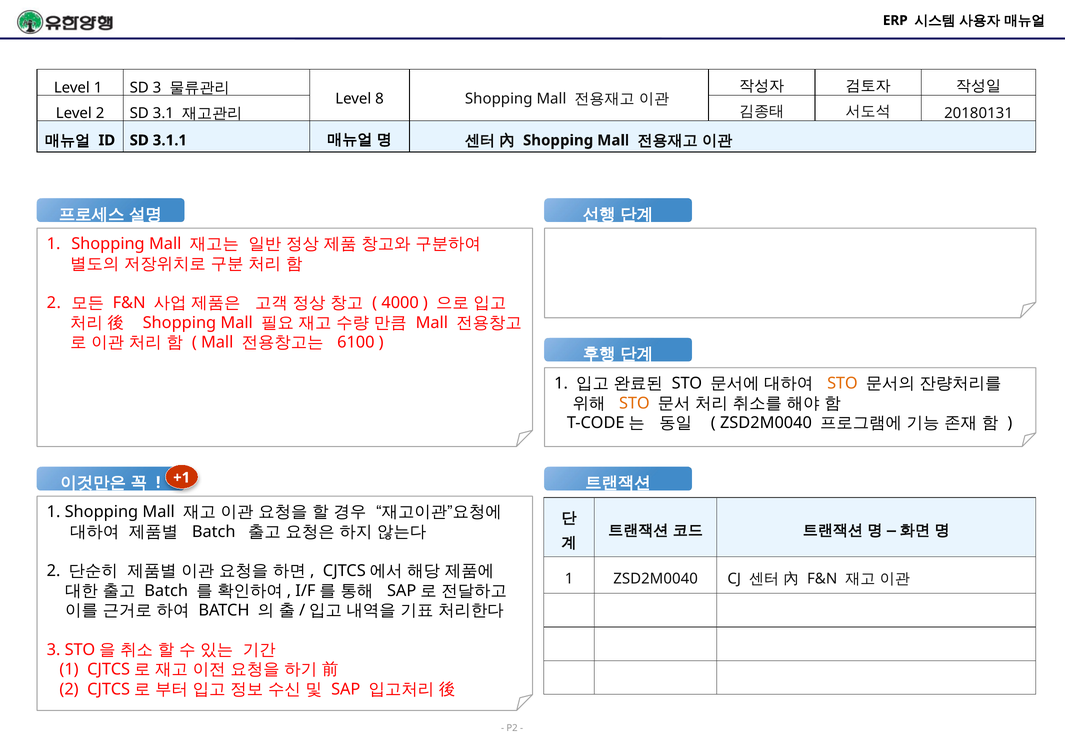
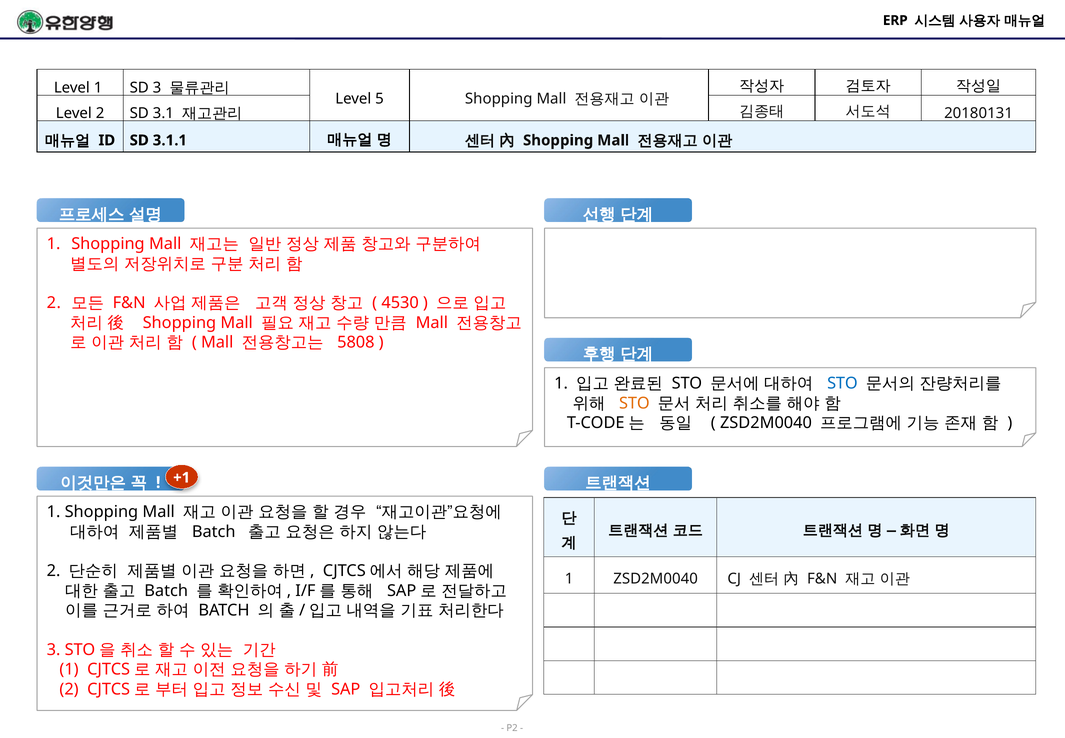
8: 8 -> 5 (380, 99)
4000: 4000 -> 4530 (400, 303)
6100: 6100 -> 5808 (356, 342)
STO colour: orange -> blue (842, 383)
